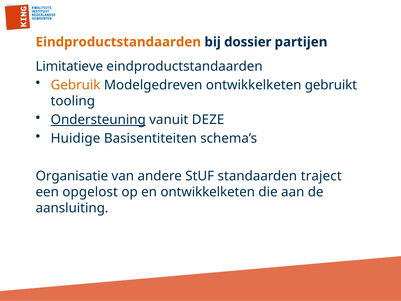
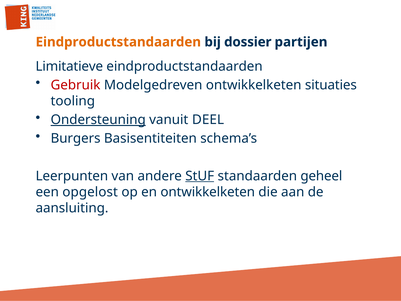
Gebruik colour: orange -> red (76, 85)
gebruikt: gebruikt -> situaties (331, 85)
DEZE: DEZE -> DEEL (208, 120)
Huidige: Huidige -> Burgers (76, 138)
Organisatie: Organisatie -> Leerpunten (72, 176)
StUF underline: none -> present (200, 176)
traject: traject -> geheel (321, 176)
